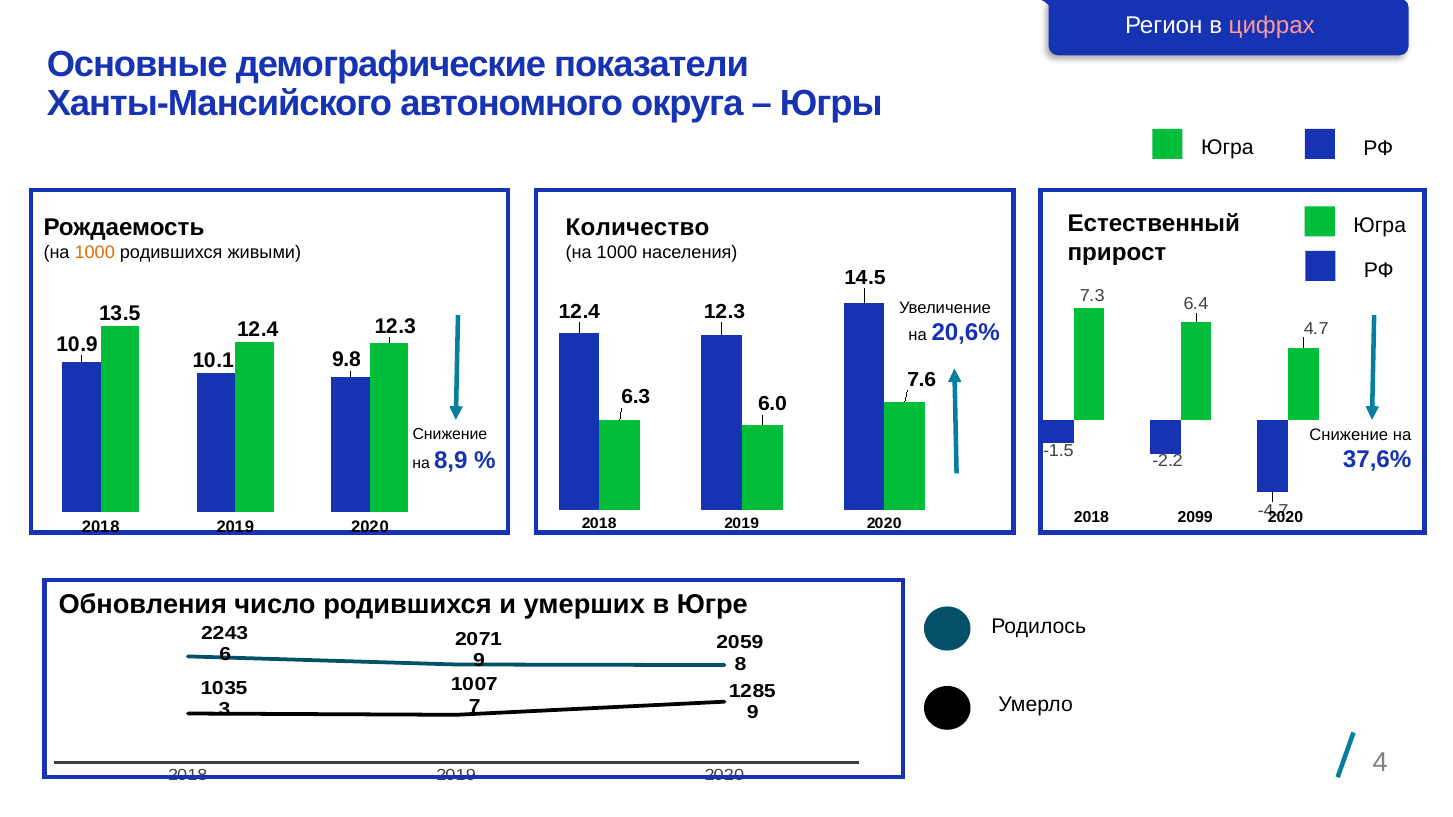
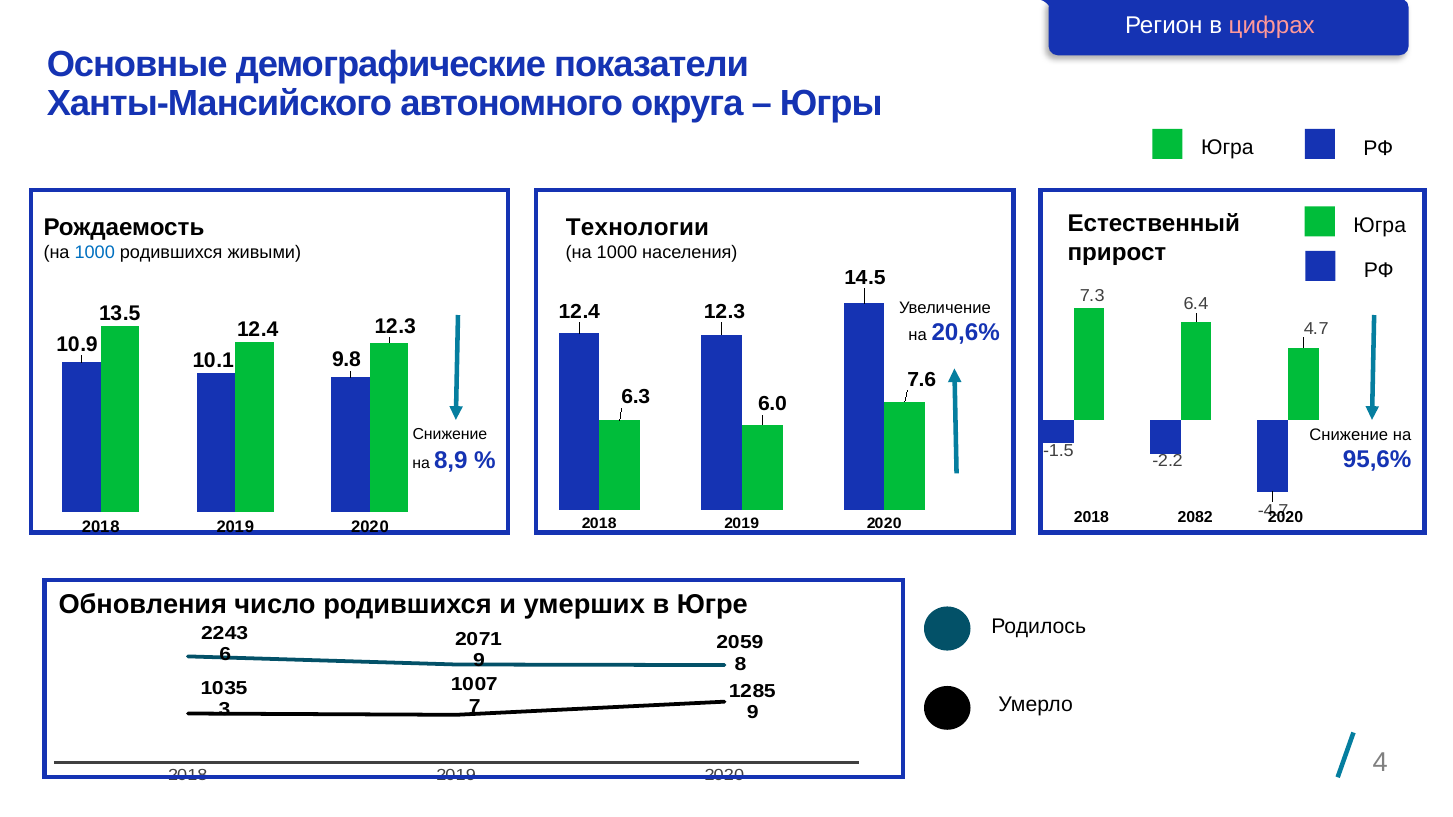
Количество: Количество -> Технологии (638, 227)
1000 colour: orange -> blue (95, 252)
37,6%: 37,6% -> 95,6% (1377, 460)
2099: 2099 -> 2082 (1195, 518)
